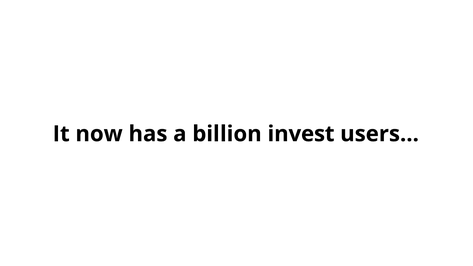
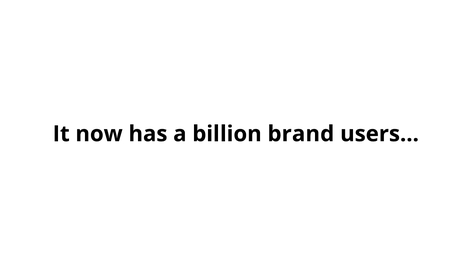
invest: invest -> brand (301, 134)
